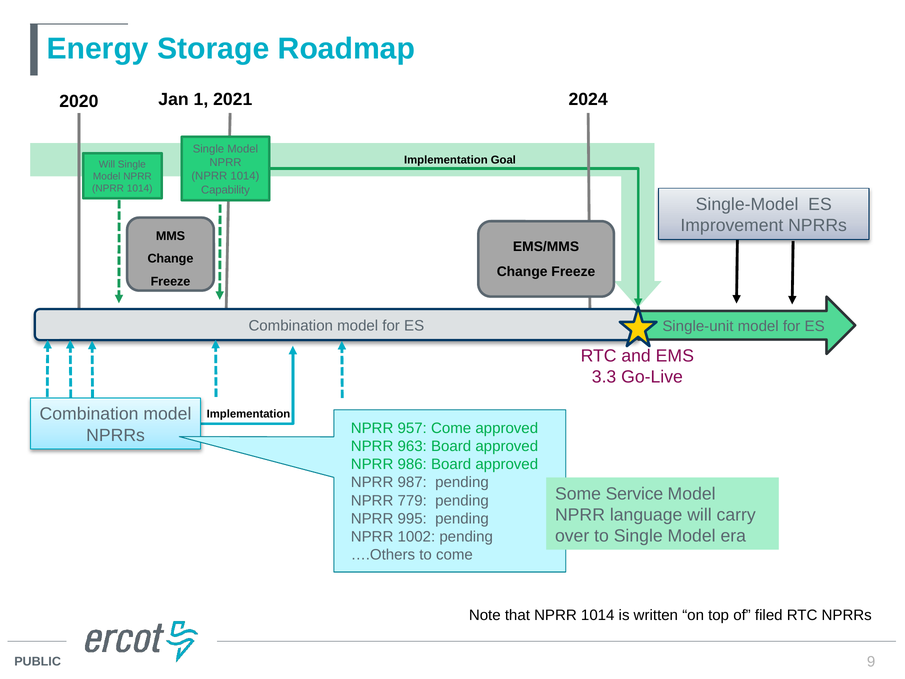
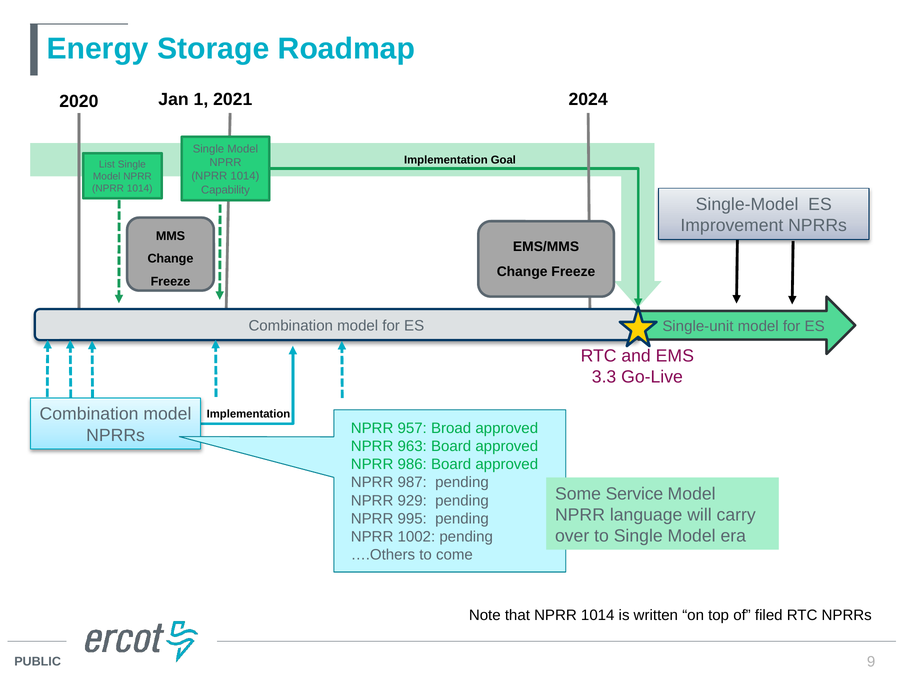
Will: Will -> List (107, 164)
957 Come: Come -> Broad (451, 428)
779: 779 -> 929 (412, 500)
